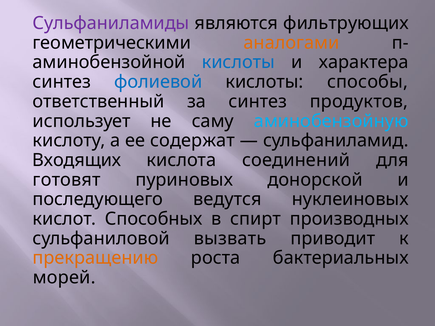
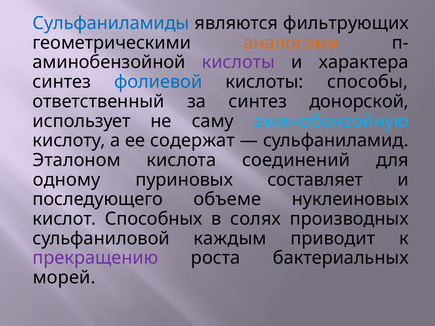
Сульфаниламиды colour: purple -> blue (111, 23)
кислоты colour: blue -> purple (238, 62)
продуктов: продуктов -> донорской (359, 102)
Входящих: Входящих -> Эталоном (77, 160)
готовят: готовят -> одному (67, 180)
донорской: донорской -> составляет (315, 180)
ведутся: ведутся -> объеме (227, 199)
спирт: спирт -> солях (256, 219)
вызвать: вызвать -> каждым (230, 239)
прекращению colour: orange -> purple (95, 258)
